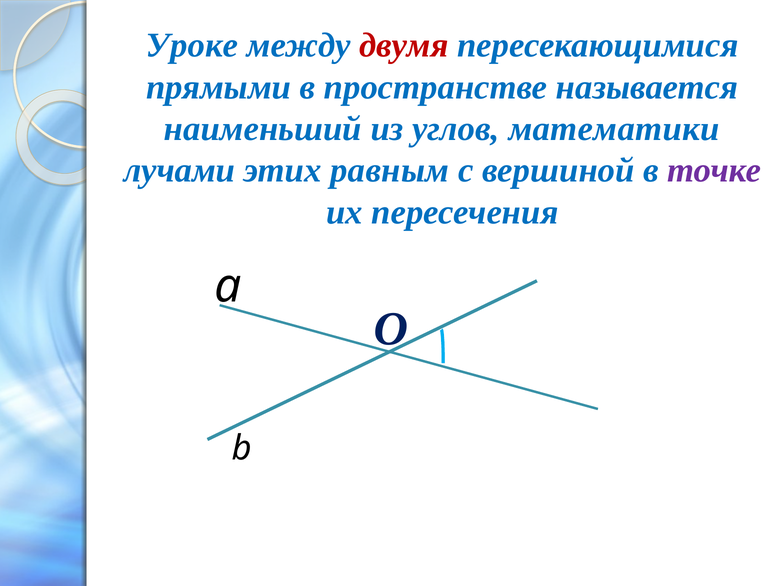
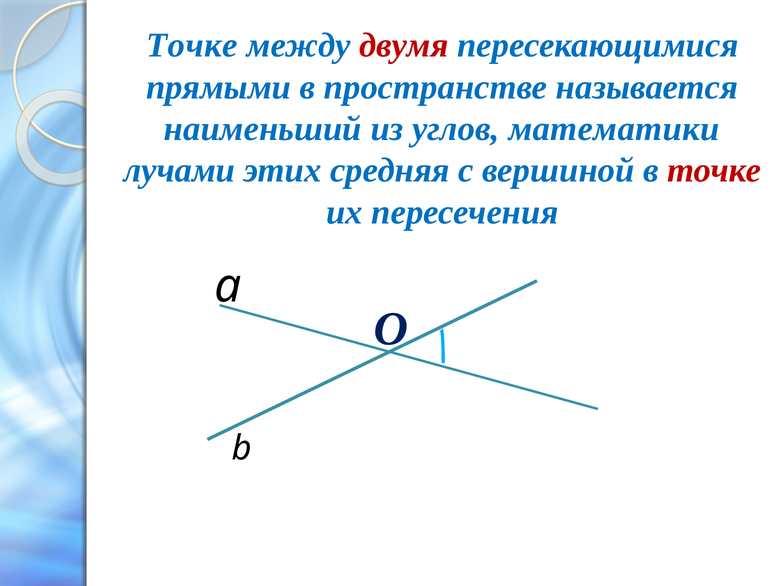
Уроке: Уроке -> Точке (192, 45)
равным: равным -> средняя (390, 170)
точке colour: purple -> red (714, 170)
